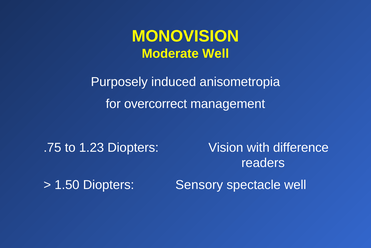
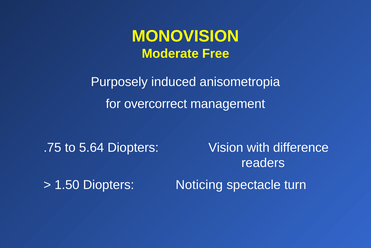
Moderate Well: Well -> Free (216, 53)
1.23: 1.23 -> 5.64 (91, 147)
Sensory: Sensory -> Noticing (199, 184)
spectacle well: well -> turn (295, 184)
